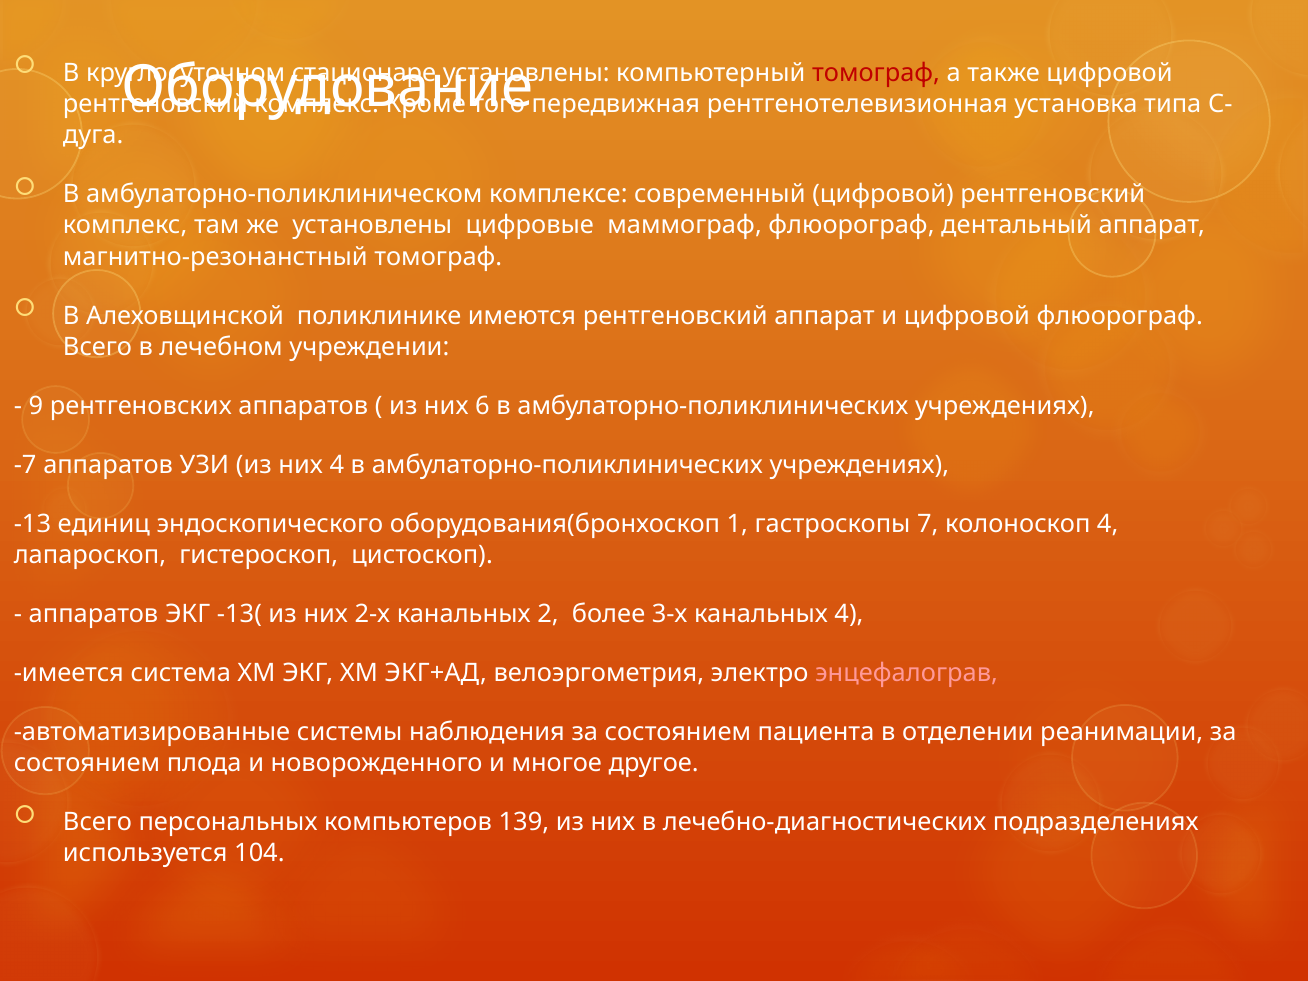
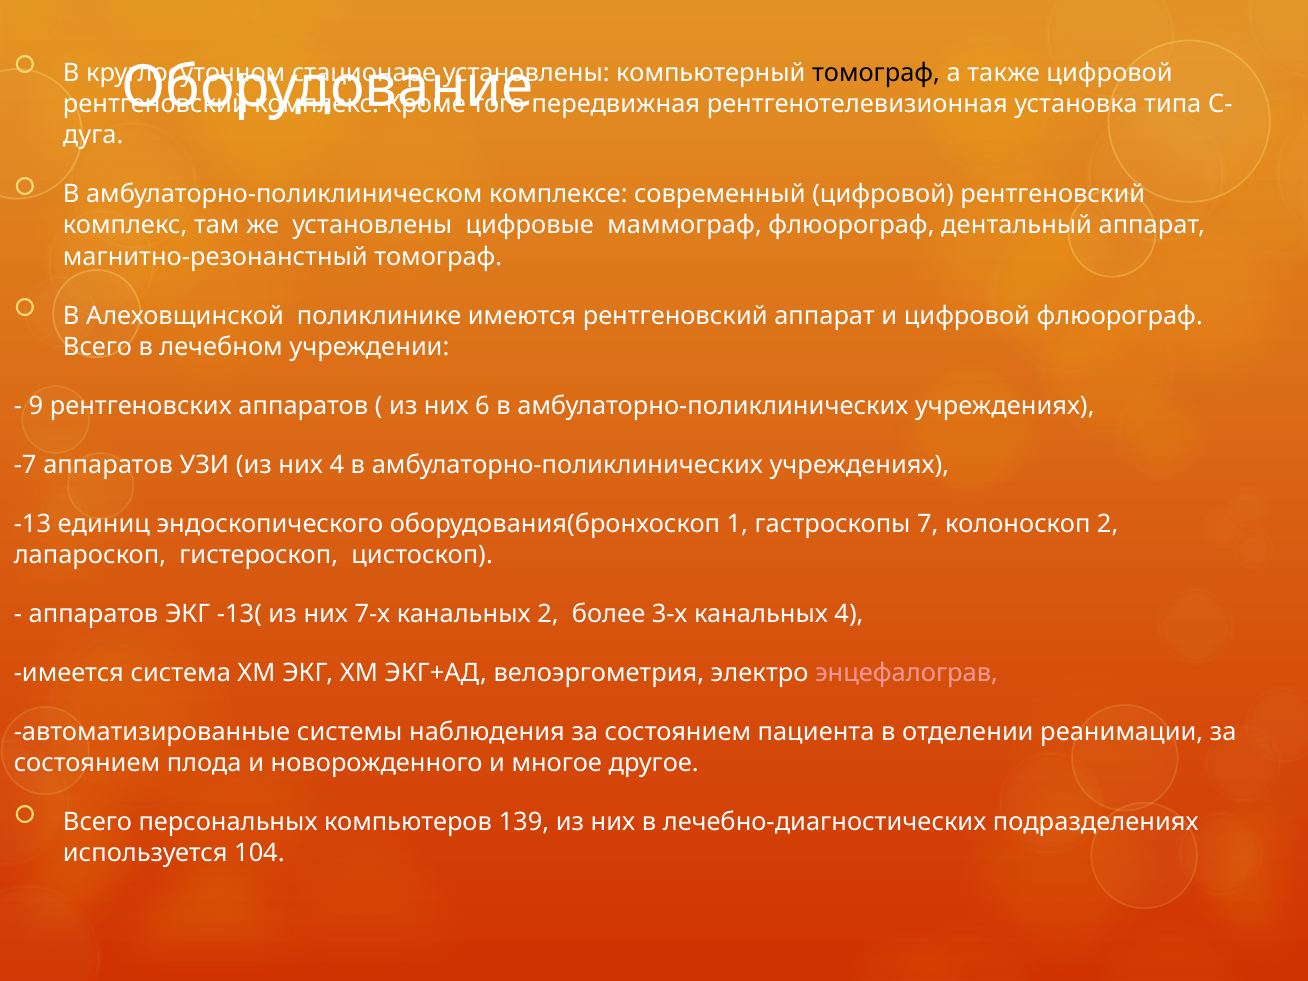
томограф colour: red -> black (876, 73)
колоноскоп 4: 4 -> 2 (1108, 524)
2-х: 2-х -> 7-х (372, 614)
